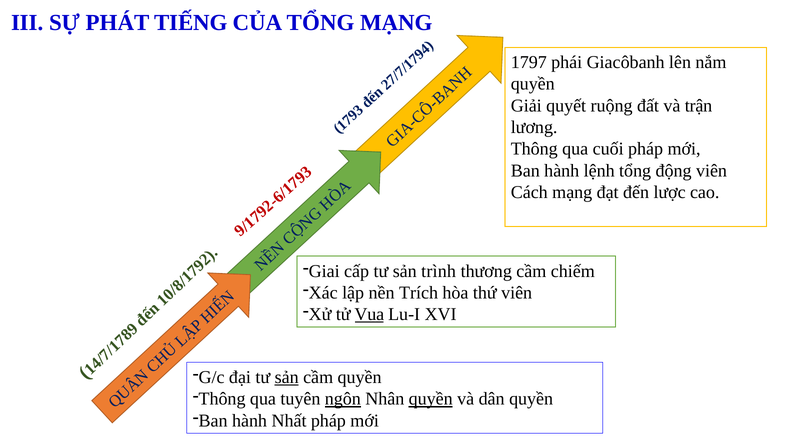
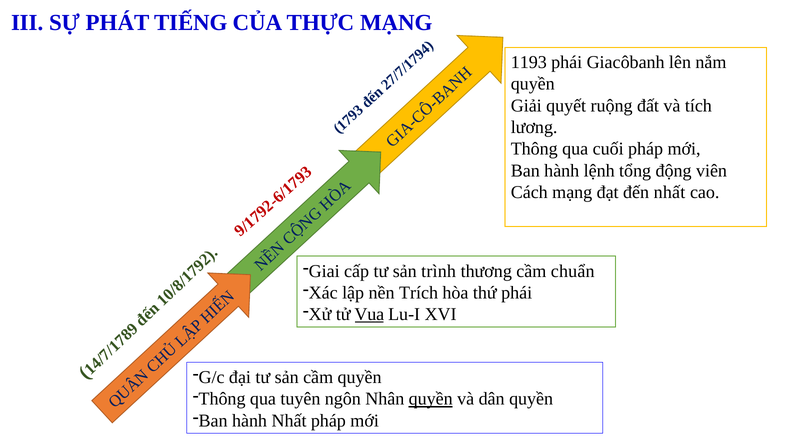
CỦA TỔNG: TỔNG -> THỰC (321, 23)
1797: 1797 -> 1193 (529, 62)
trận: trận -> tích (698, 106)
đến lược: lược -> nhất (669, 192)
chiếm: chiếm -> chuẩn (573, 271)
thứ viên: viên -> phái (517, 293)
sản underline: present -> none (287, 377)
ngôn underline: present -> none (343, 399)
